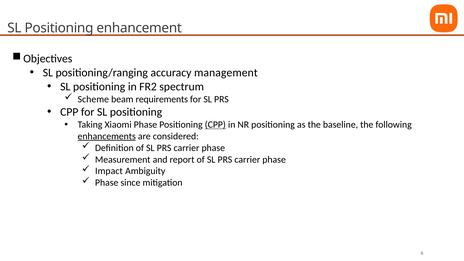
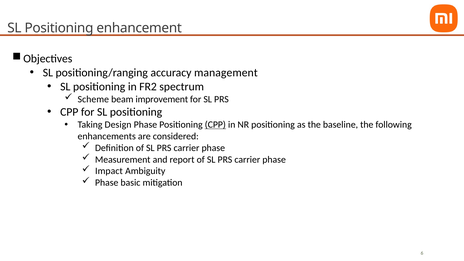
requirements: requirements -> improvement (162, 99)
Xiaomi: Xiaomi -> Design (118, 125)
enhancements underline: present -> none (107, 136)
since: since -> basic (130, 183)
